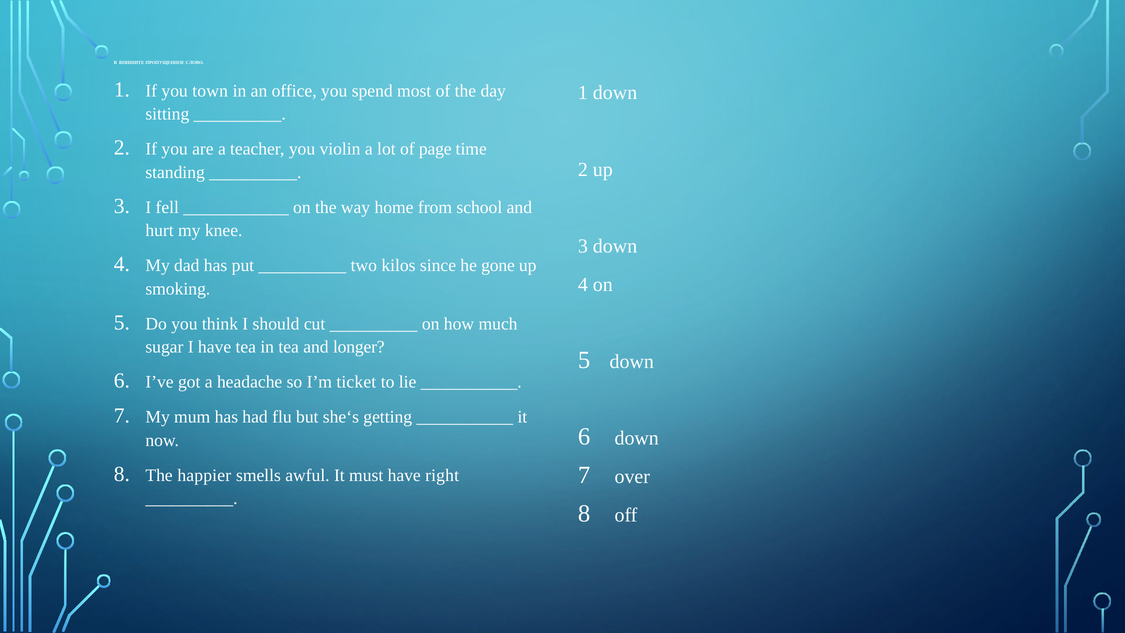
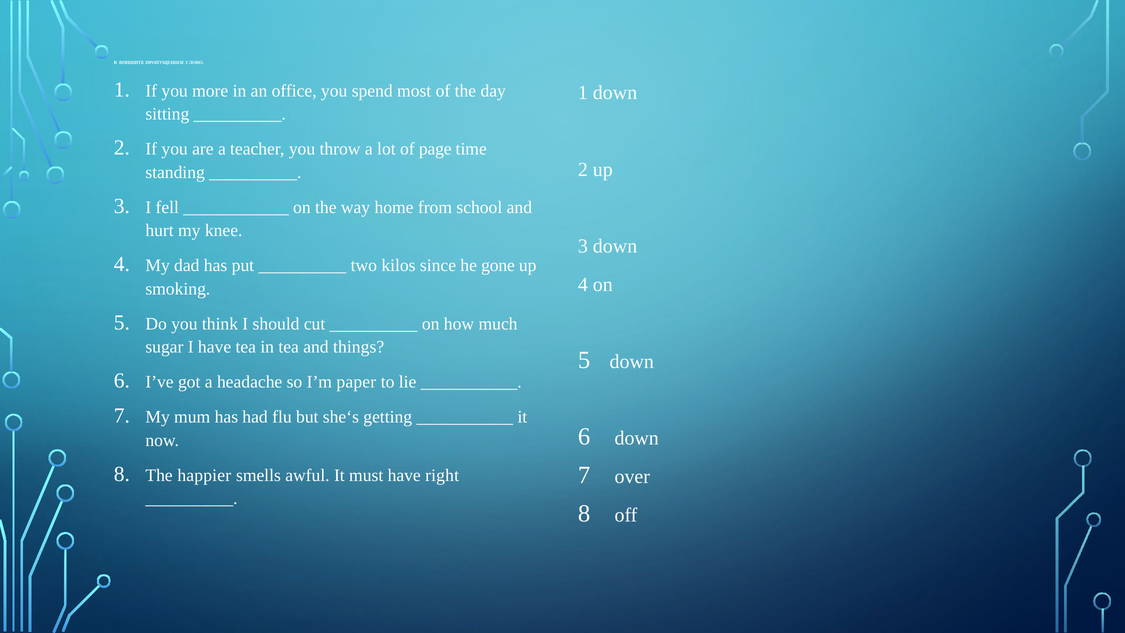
town: town -> more (210, 91)
violin: violin -> throw (340, 149)
longer: longer -> things (359, 347)
ticket: ticket -> paper (356, 382)
